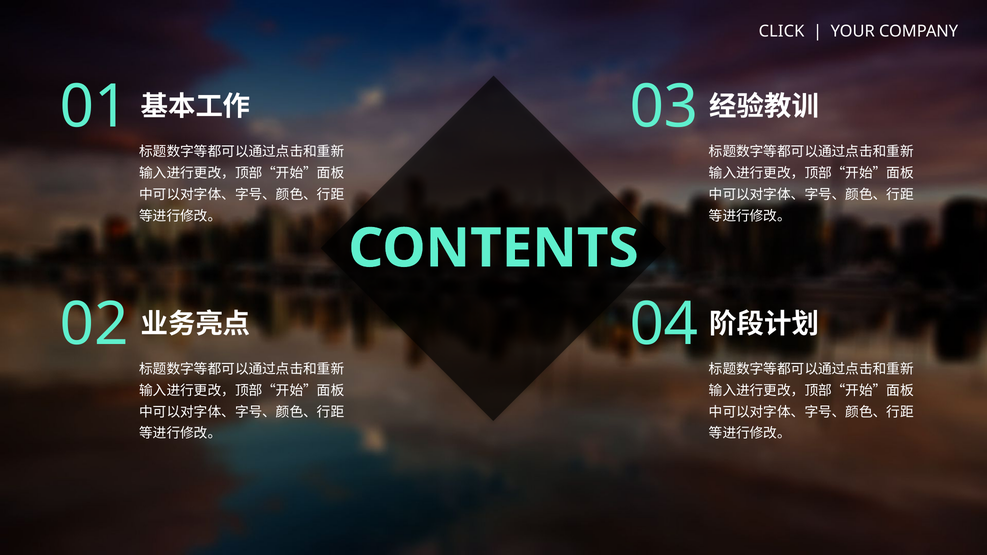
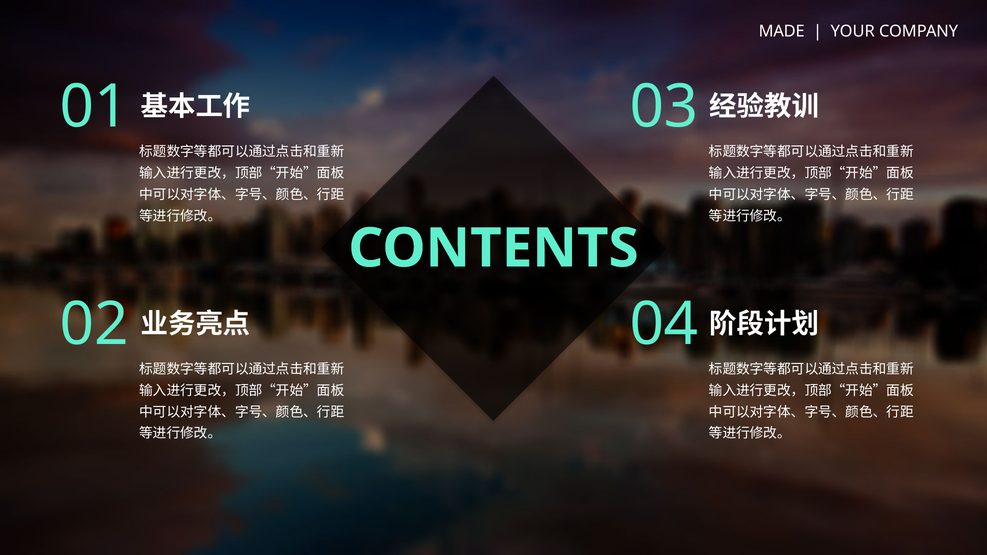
CLICK: CLICK -> MADE (782, 31)
